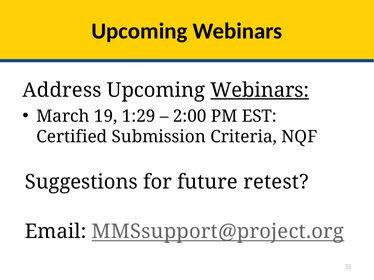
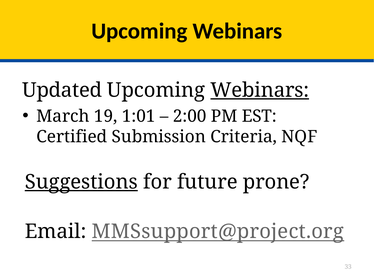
Address: Address -> Updated (62, 90)
1:29: 1:29 -> 1:01 (139, 116)
Suggestions underline: none -> present (81, 182)
retest: retest -> prone (276, 182)
